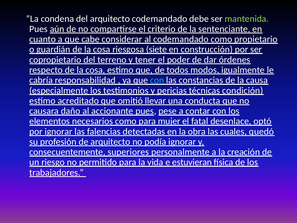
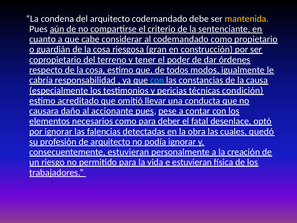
mantenida colour: light green -> yellow (247, 19)
siete: siete -> gran (156, 49)
mujer: mujer -> deber (169, 121)
consecuentemente superiores: superiores -> estuvieran (128, 152)
